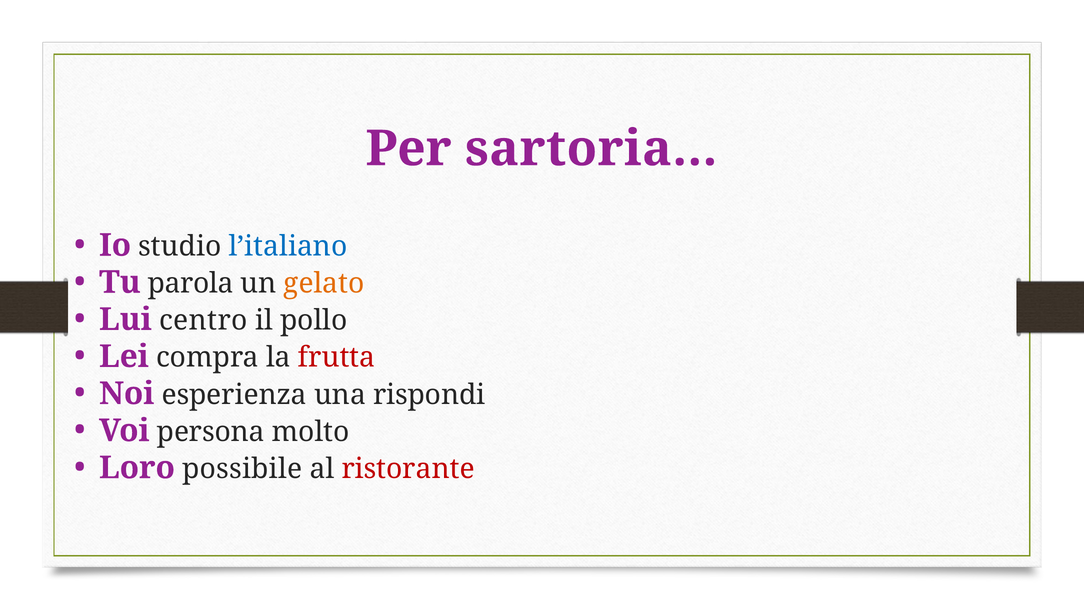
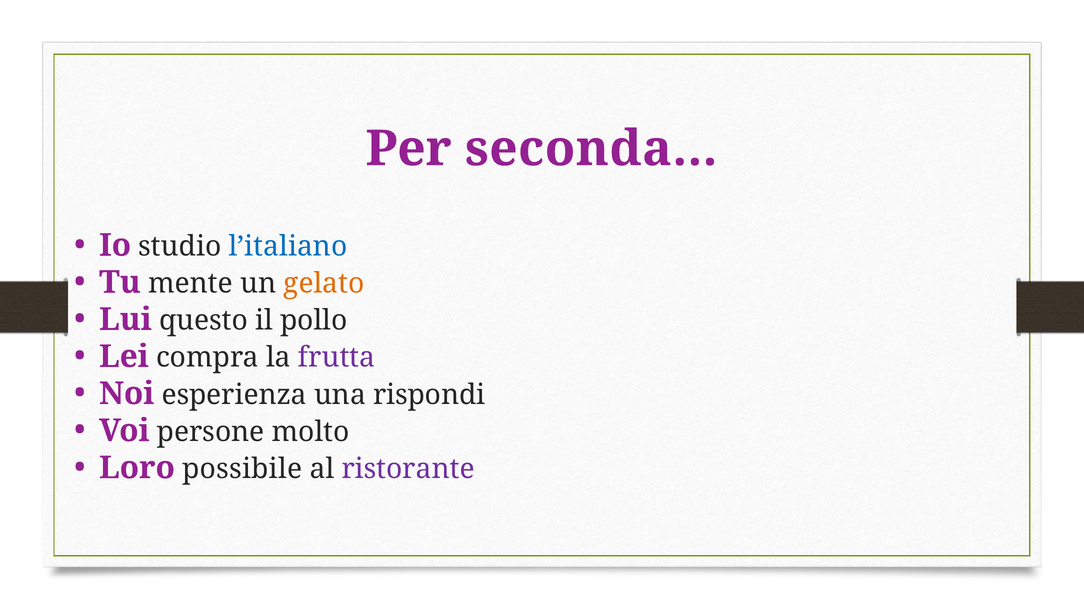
sartoria: sartoria -> seconda (591, 149)
parola: parola -> mente (190, 283)
centro: centro -> questo (203, 320)
frutta colour: red -> purple (337, 358)
persona: persona -> persone (211, 432)
ristorante colour: red -> purple (408, 469)
